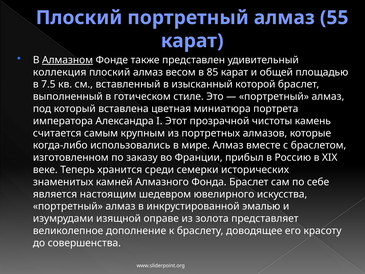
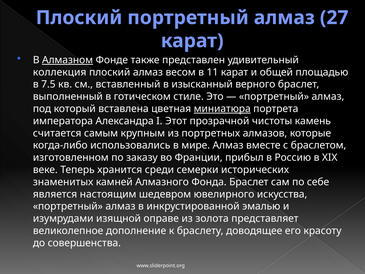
55: 55 -> 27 (334, 18)
85: 85 -> 11 (212, 72)
которой: которой -> верного (255, 84)
миниатюра underline: none -> present (222, 109)
